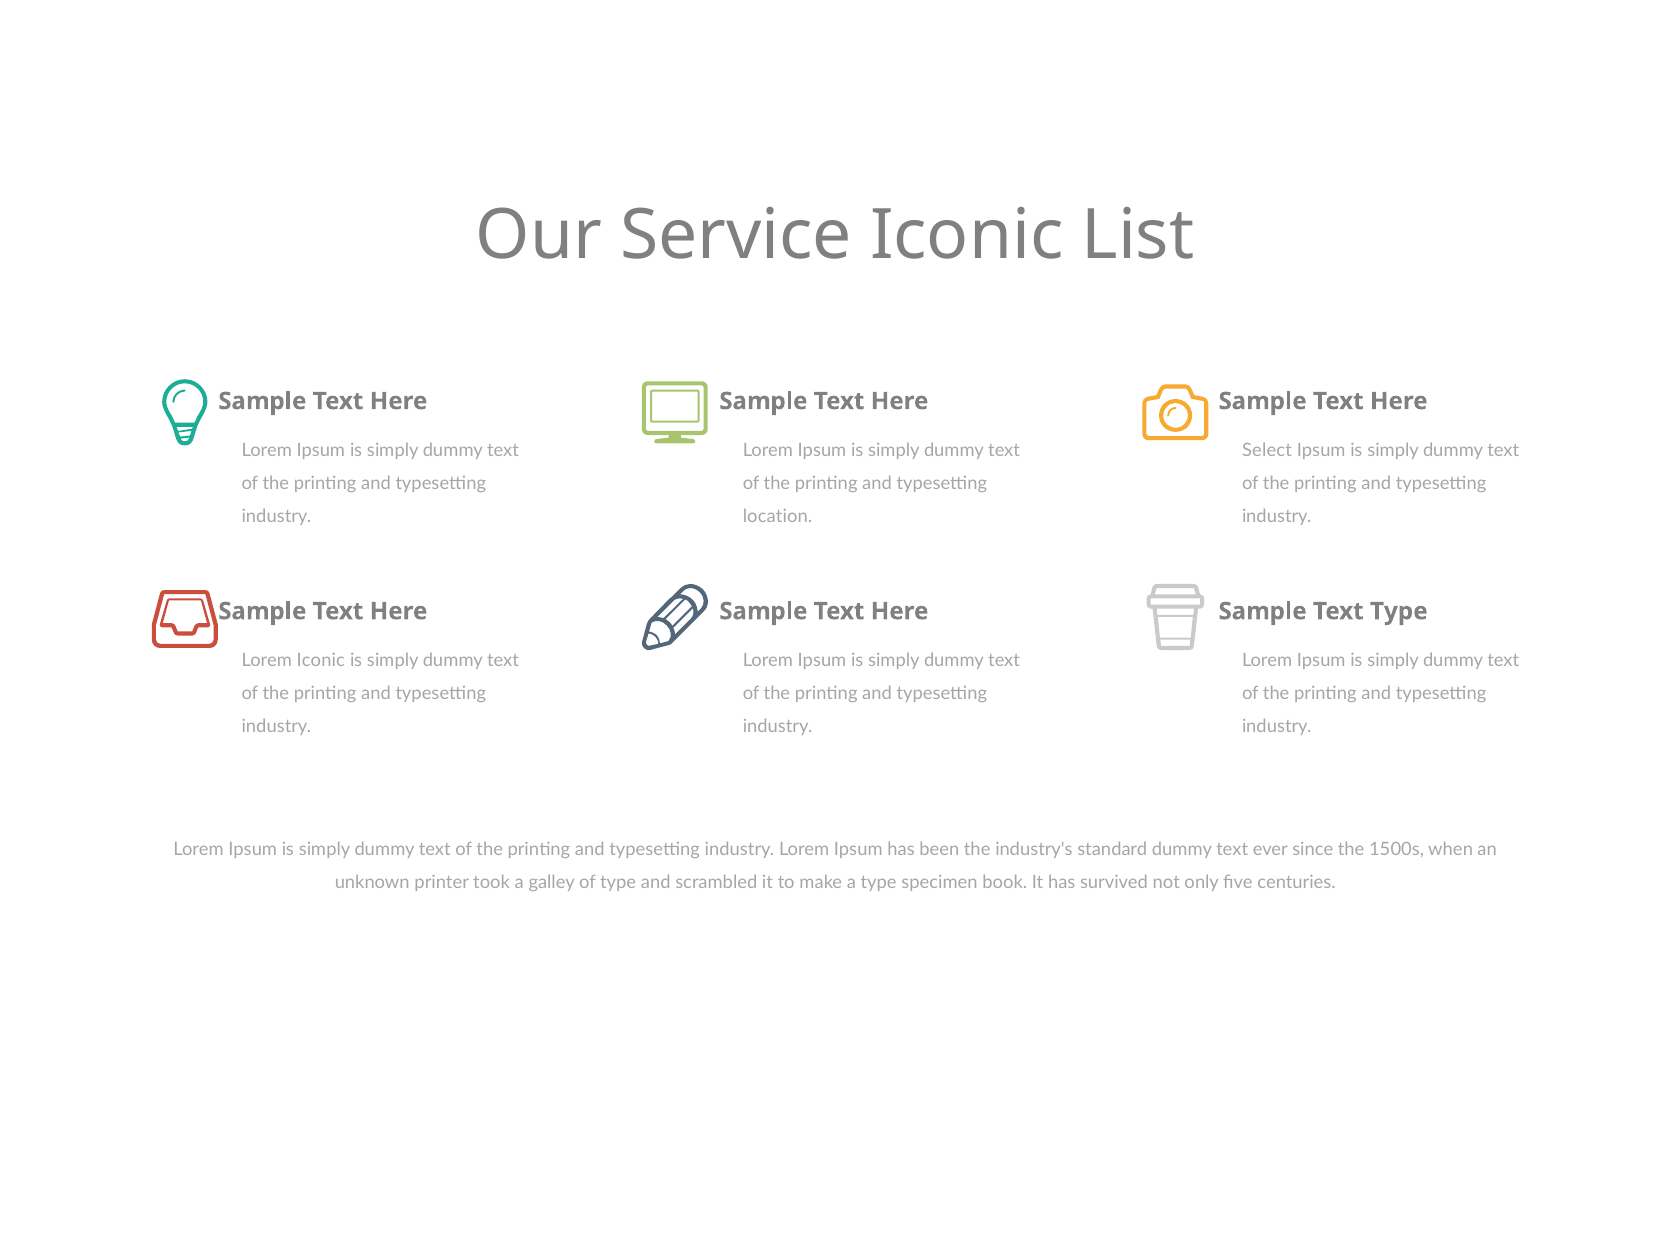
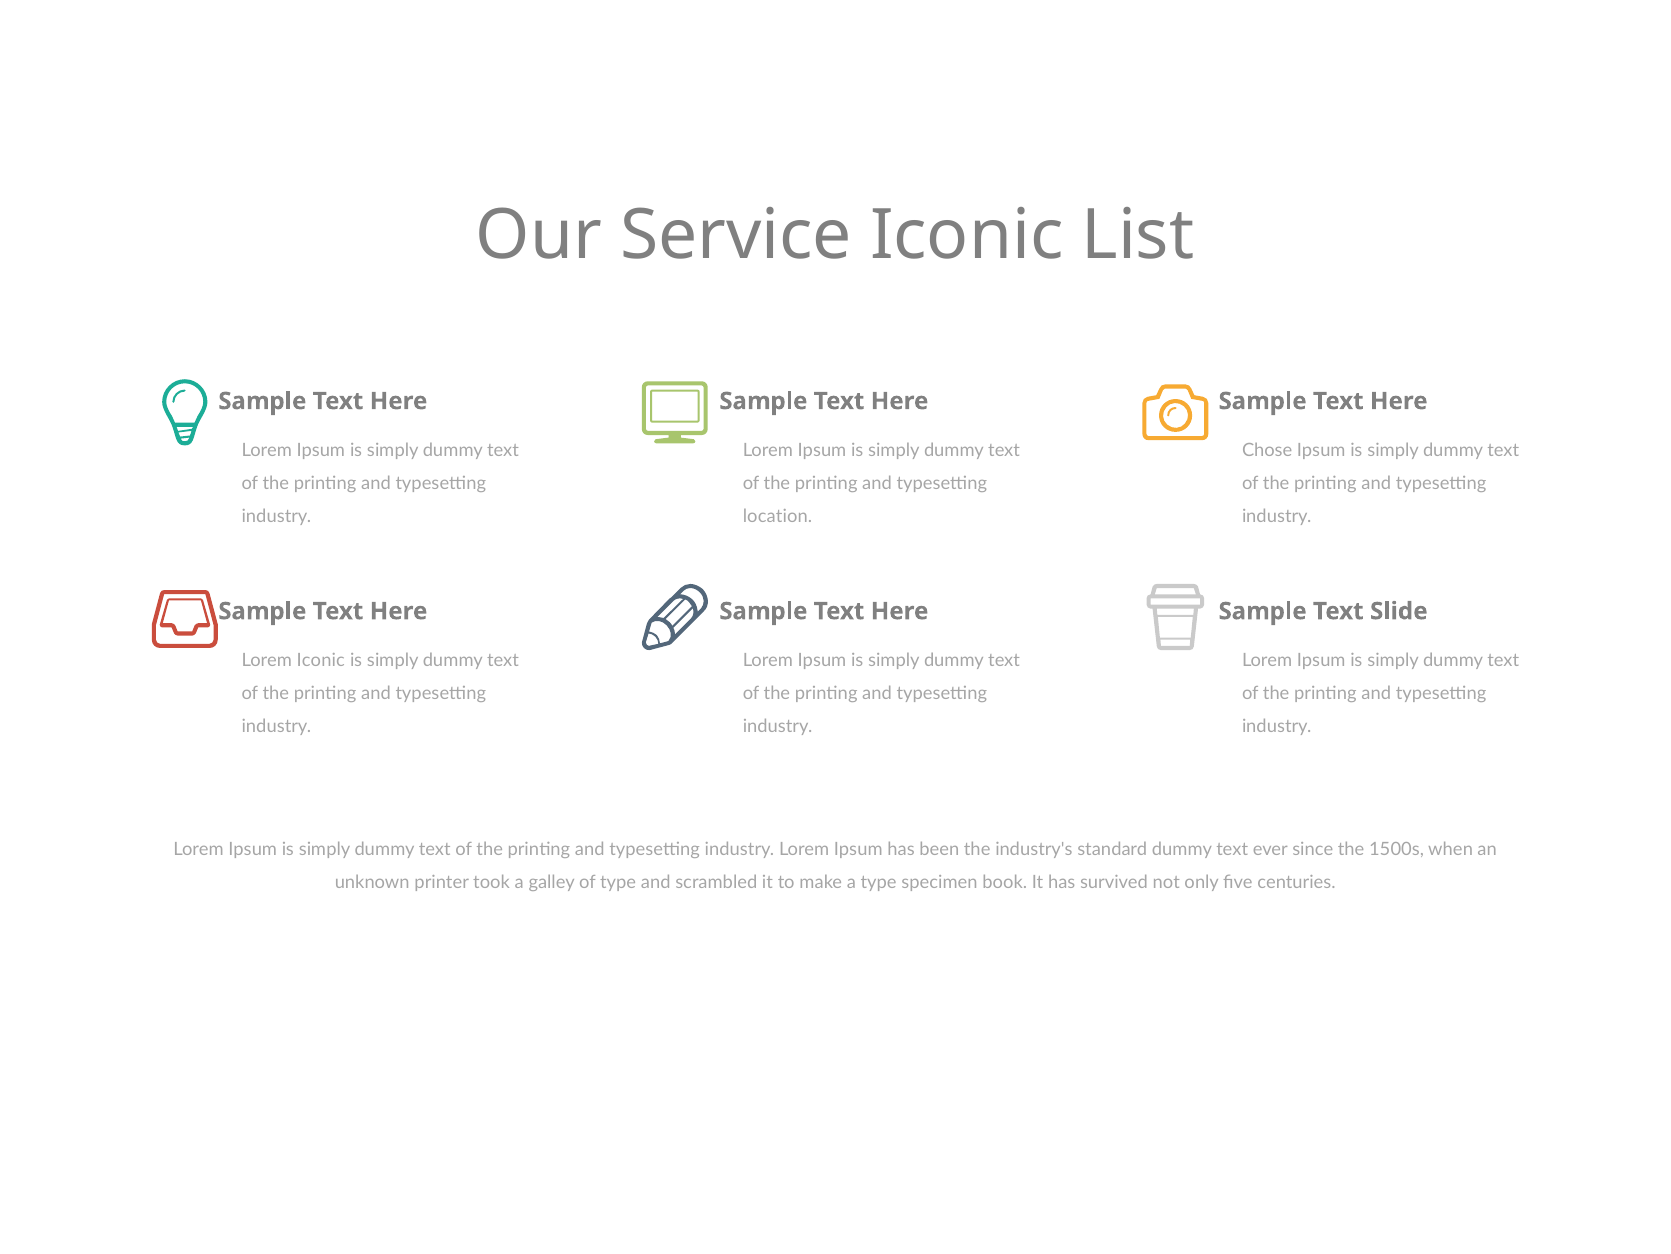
Select: Select -> Chose (1267, 450)
Text Type: Type -> Slide (1399, 611)
